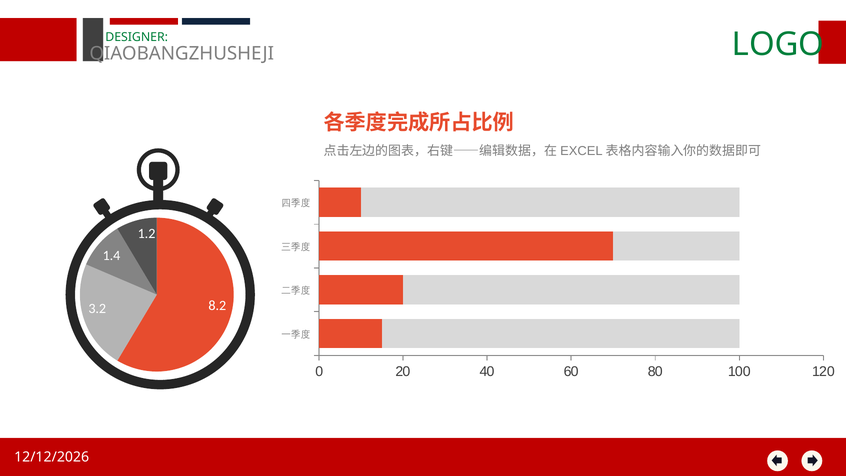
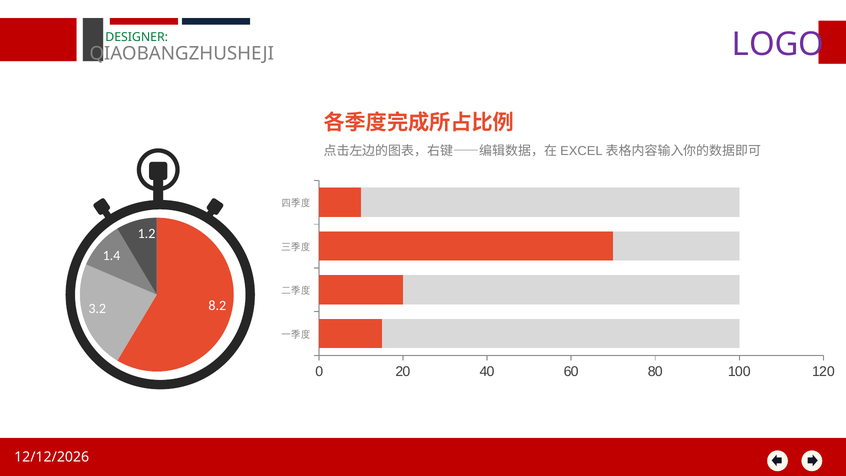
LOGO colour: green -> purple (778, 44)
